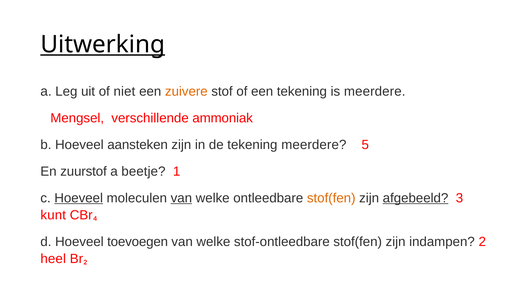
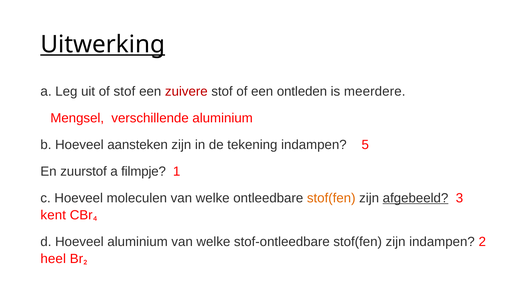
of niet: niet -> stof (124, 91)
zuivere colour: orange -> red (186, 91)
een tekening: tekening -> ontleden (302, 91)
verschillende ammoniak: ammoniak -> aluminium (223, 118)
tekening meerdere: meerdere -> indampen (314, 145)
beetje: beetje -> filmpje (144, 171)
Hoeveel underline: present -> none (79, 198)
van underline: present -> none (181, 198)
kunt: kunt -> kent (53, 215)
Hoeveel toevoegen: toevoegen -> aluminium (138, 242)
